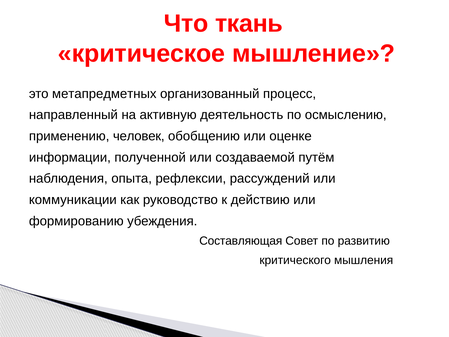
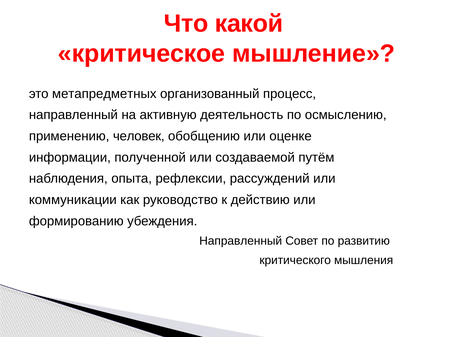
ткань: ткань -> какой (249, 24)
Составляющая: Составляющая -> Направленный (241, 241)
